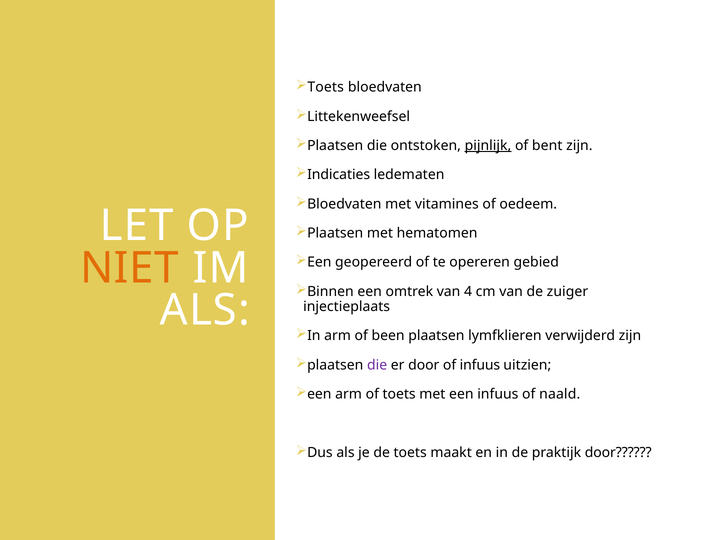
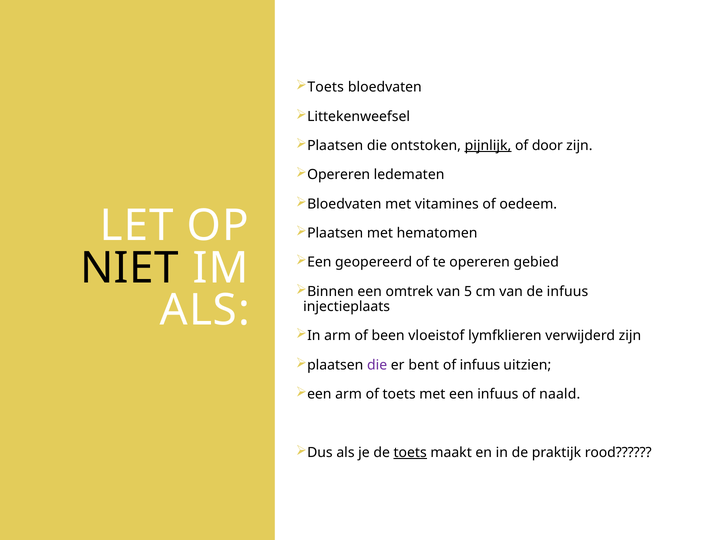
bent: bent -> door (547, 146)
Indicaties: Indicaties -> Opereren (339, 175)
NIET colour: orange -> black (129, 268)
4: 4 -> 5 (468, 291)
de zuiger: zuiger -> infuus (567, 291)
been plaatsen: plaatsen -> vloeistof (436, 336)
er door: door -> bent (424, 365)
toets underline: none -> present (410, 452)
praktijk door: door -> rood (618, 452)
